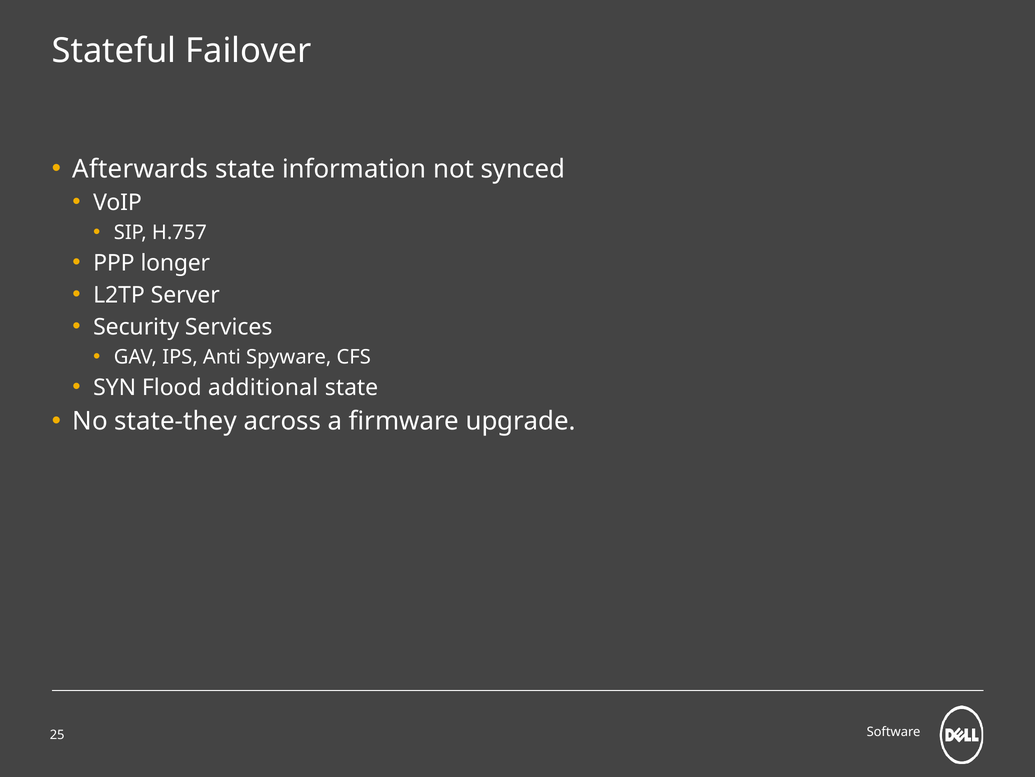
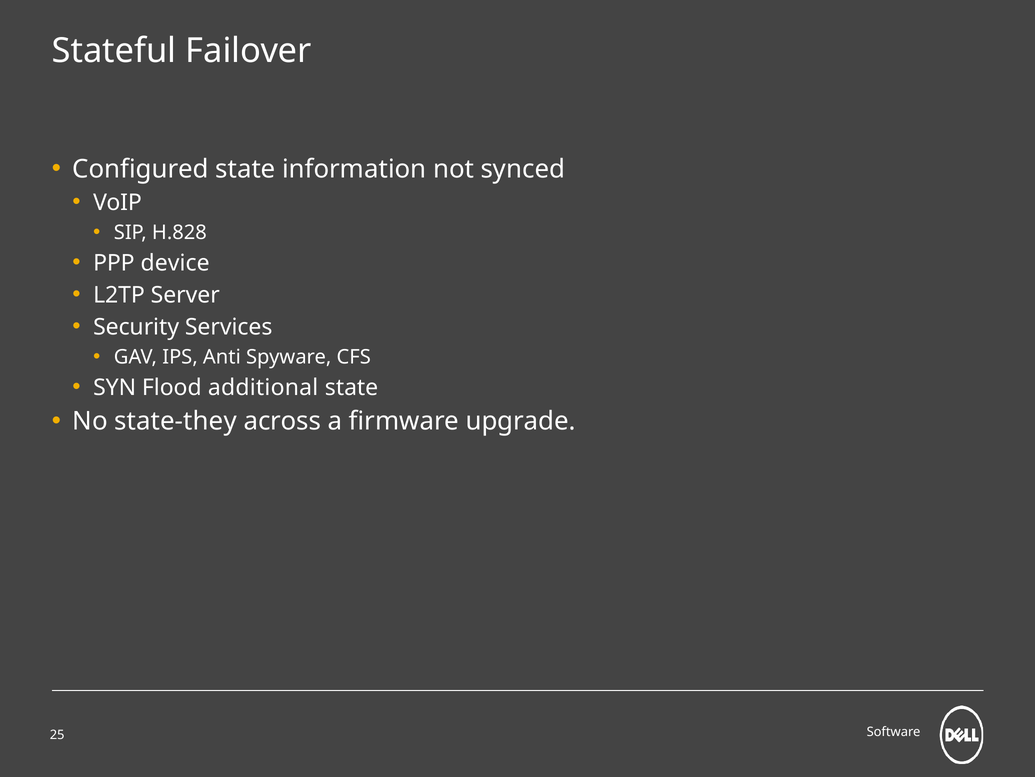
Afterwards: Afterwards -> Configured (141, 169)
H.757: H.757 -> H.828 (179, 233)
longer: longer -> device (175, 263)
